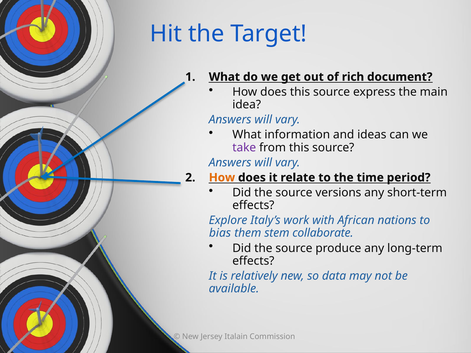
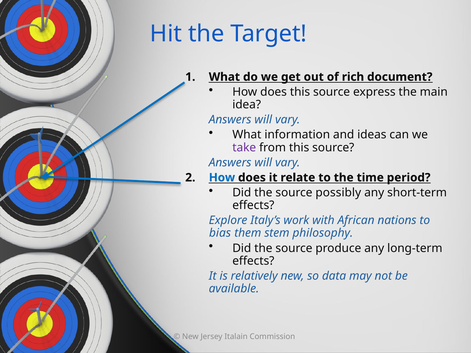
How colour: orange -> blue (222, 178)
versions: versions -> possibly (338, 193)
collaborate: collaborate -> philosophy (323, 233)
